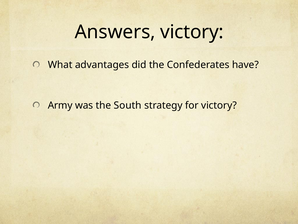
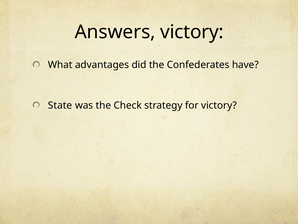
Army: Army -> State (60, 105)
South: South -> Check (128, 105)
